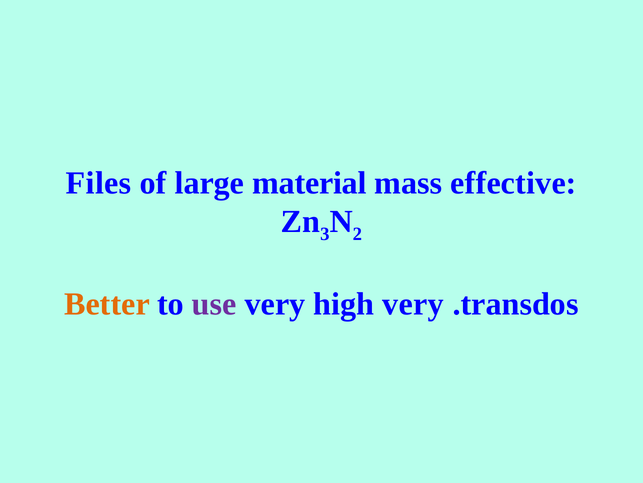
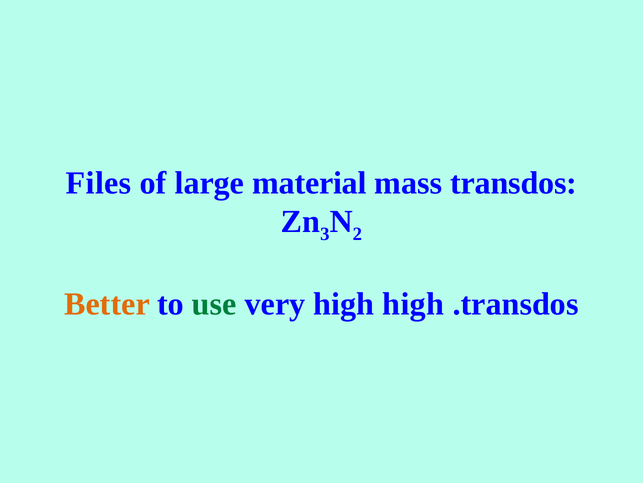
effective: effective -> transdos (514, 183)
use colour: purple -> green (214, 304)
high very: very -> high (413, 304)
